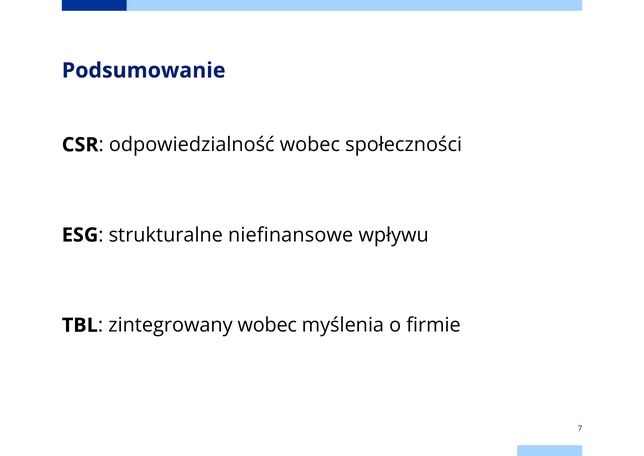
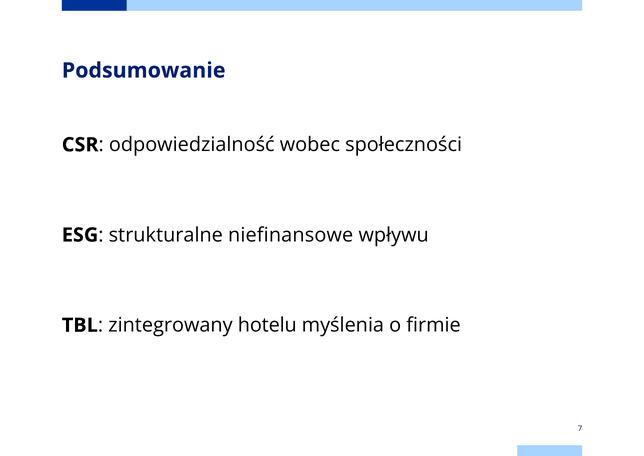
zintegrowany wobec: wobec -> hotelu (267, 325)
